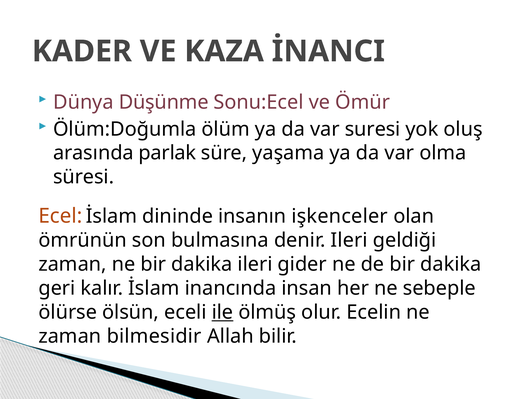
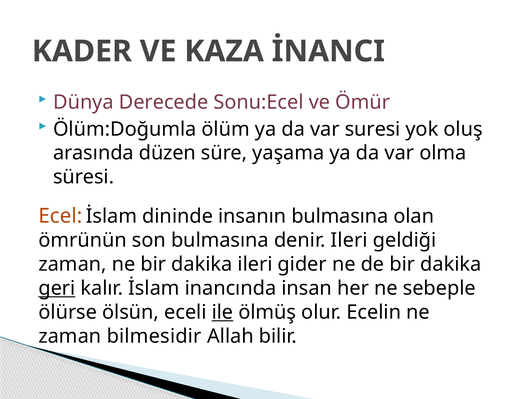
Düşünme: Düşünme -> Derecede (164, 102)
parlak: parlak -> düzen (167, 153)
insanın işkenceler: işkenceler -> bulmasına (340, 216)
geri underline: none -> present (57, 288)
